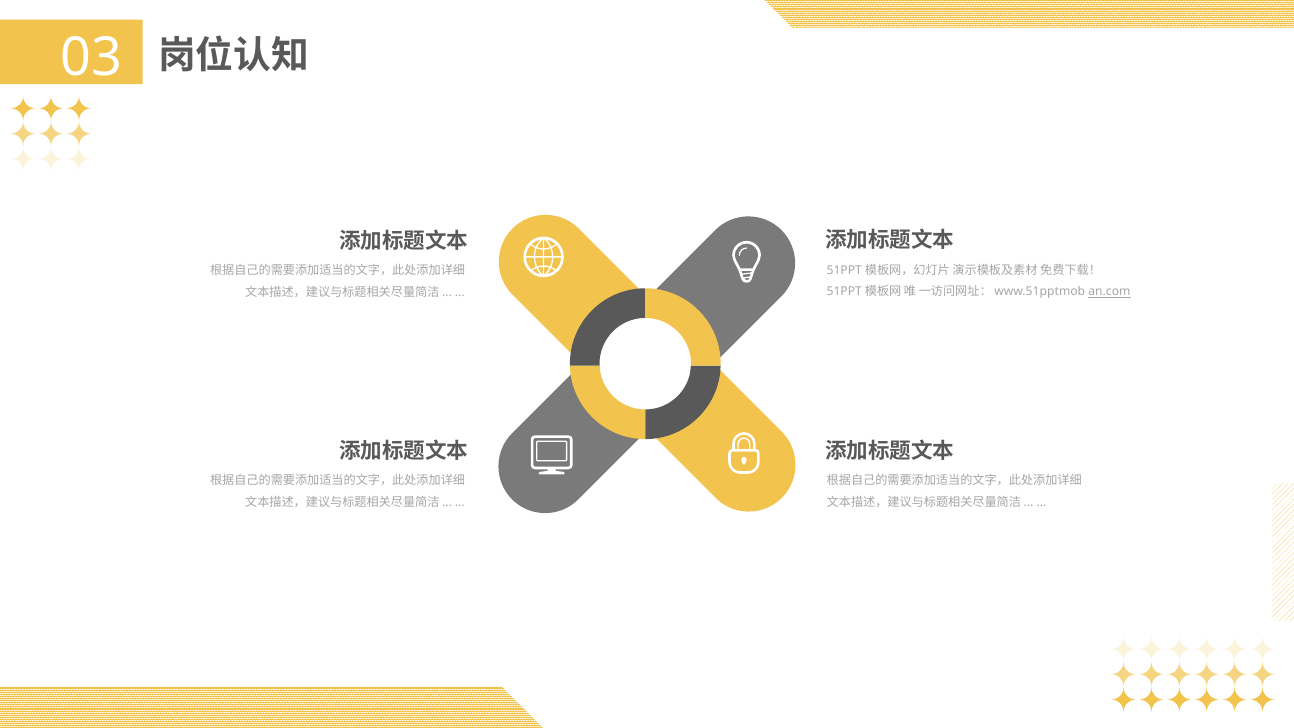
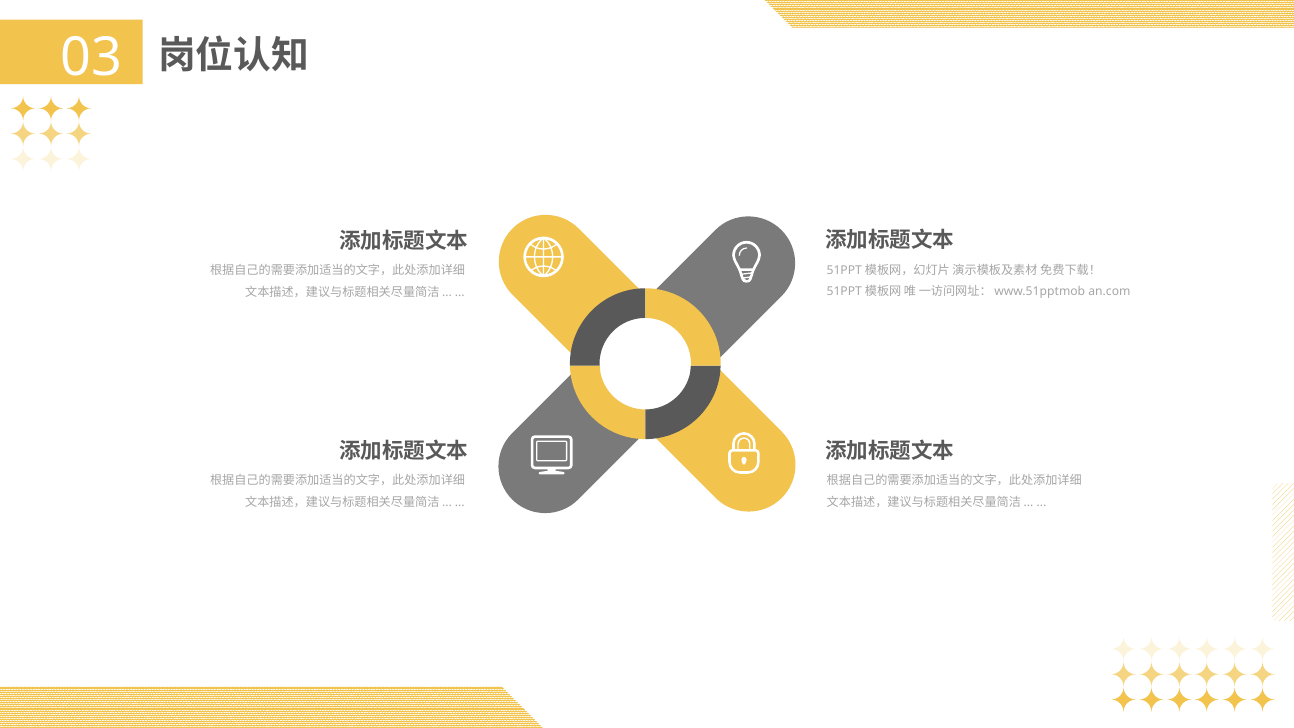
an.com underline: present -> none (1109, 292)
